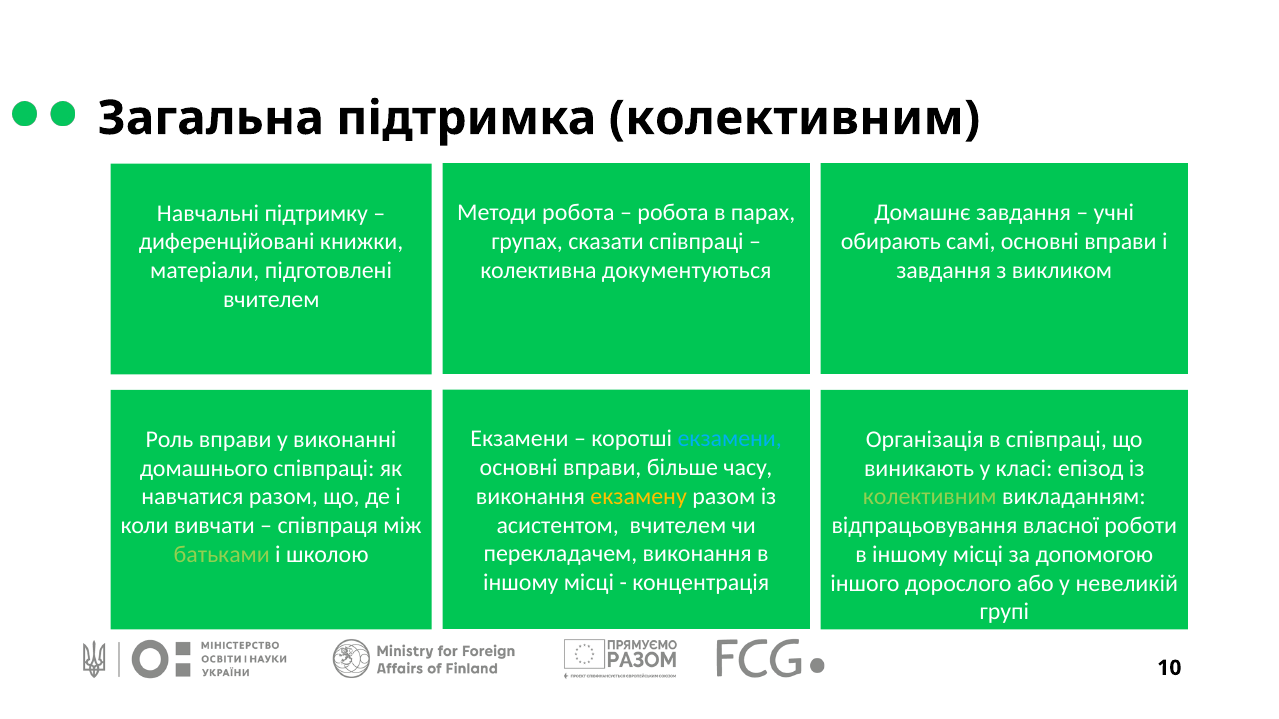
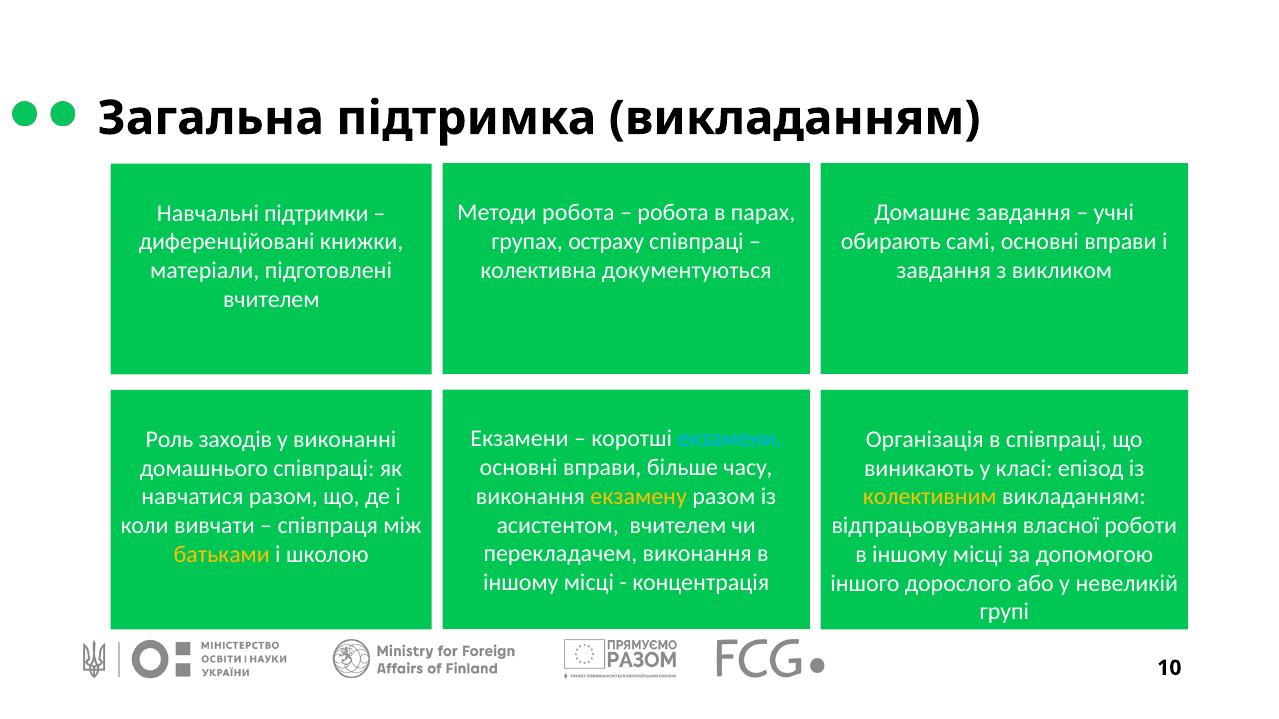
підтримка колективним: колективним -> викладанням (795, 118)
підтримку: підтримку -> підтримки (316, 213)
сказати: сказати -> остраху (606, 242)
Роль вправи: вправи -> заходів (235, 440)
колективним colour: light green -> yellow (930, 497)
батьками colour: light green -> yellow (222, 555)
